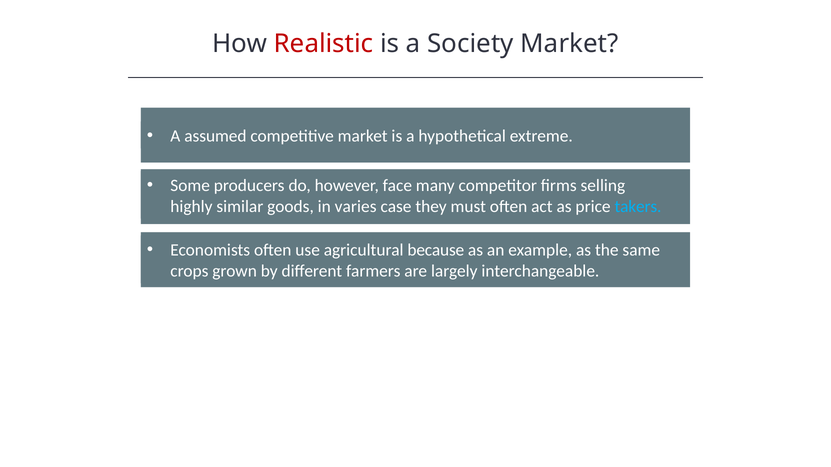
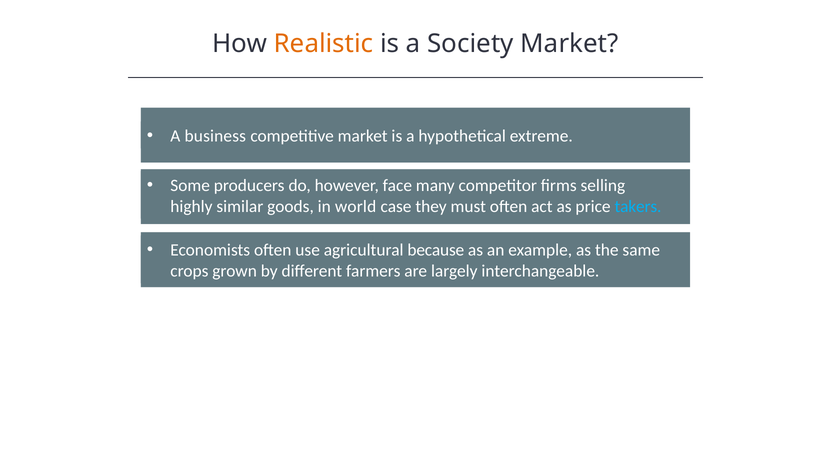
Realistic colour: red -> orange (324, 44)
assumed: assumed -> business (215, 136)
varies: varies -> world (356, 207)
